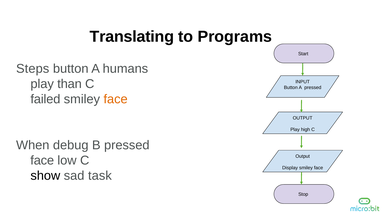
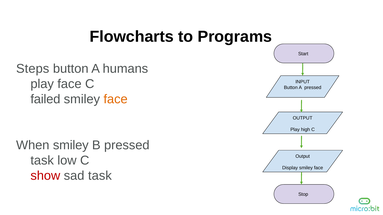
Translating: Translating -> Flowcharts (132, 37)
play than: than -> face (69, 84)
When debug: debug -> smiley (71, 145)
face: face -> task (42, 161)
show colour: black -> red (45, 176)
